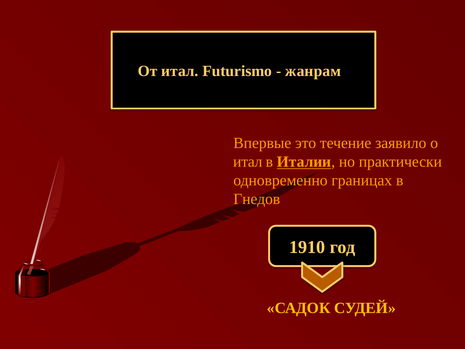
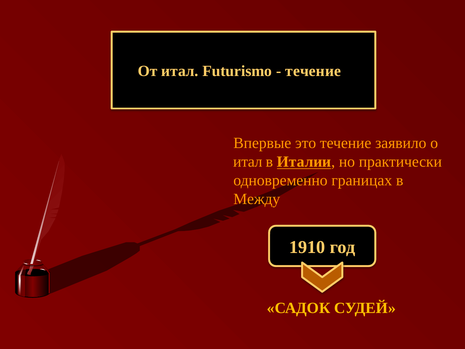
жанрам: жанрам -> течение (313, 71)
Гнедов: Гнедов -> Между (257, 199)
